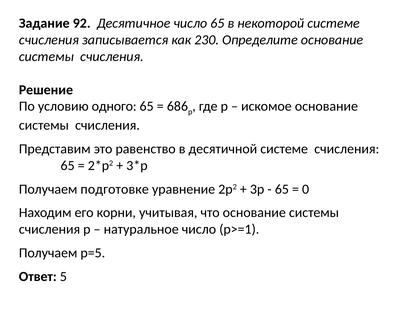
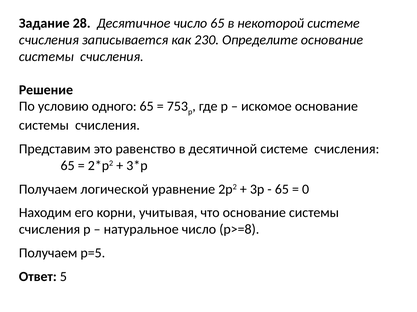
92: 92 -> 28 (82, 23)
686: 686 -> 753 (177, 107)
подготовке: подготовке -> логической (115, 190)
p>=1: p>=1 -> p>=8 (239, 230)
